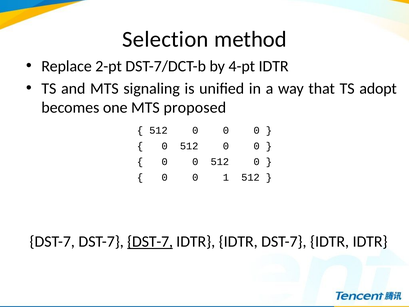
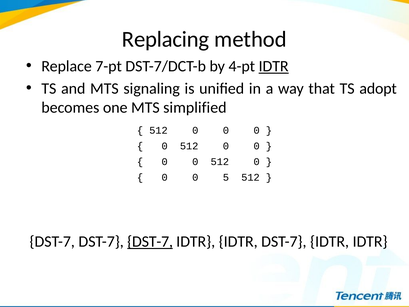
Selection: Selection -> Replacing (166, 39)
2-pt: 2-pt -> 7-pt (109, 66)
IDTR underline: none -> present (274, 66)
proposed: proposed -> simplified (195, 108)
1: 1 -> 5 (226, 177)
